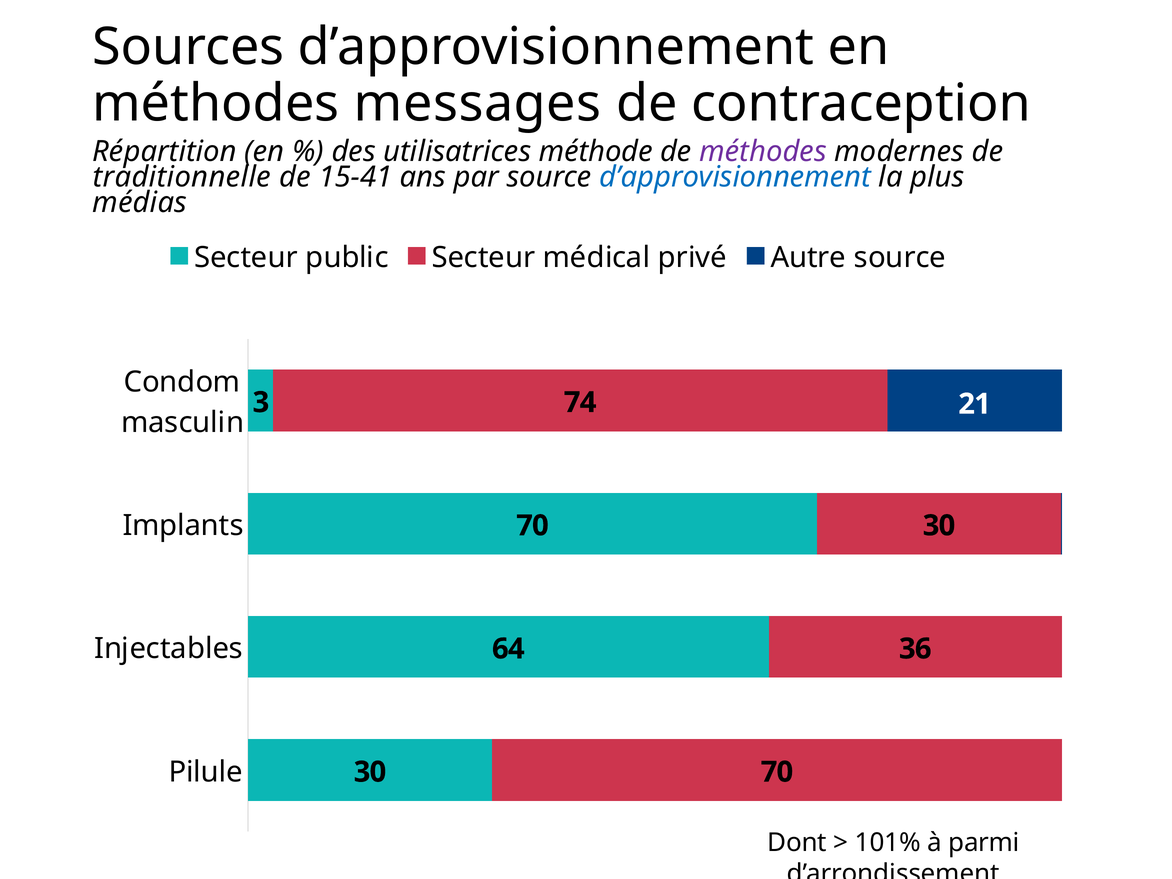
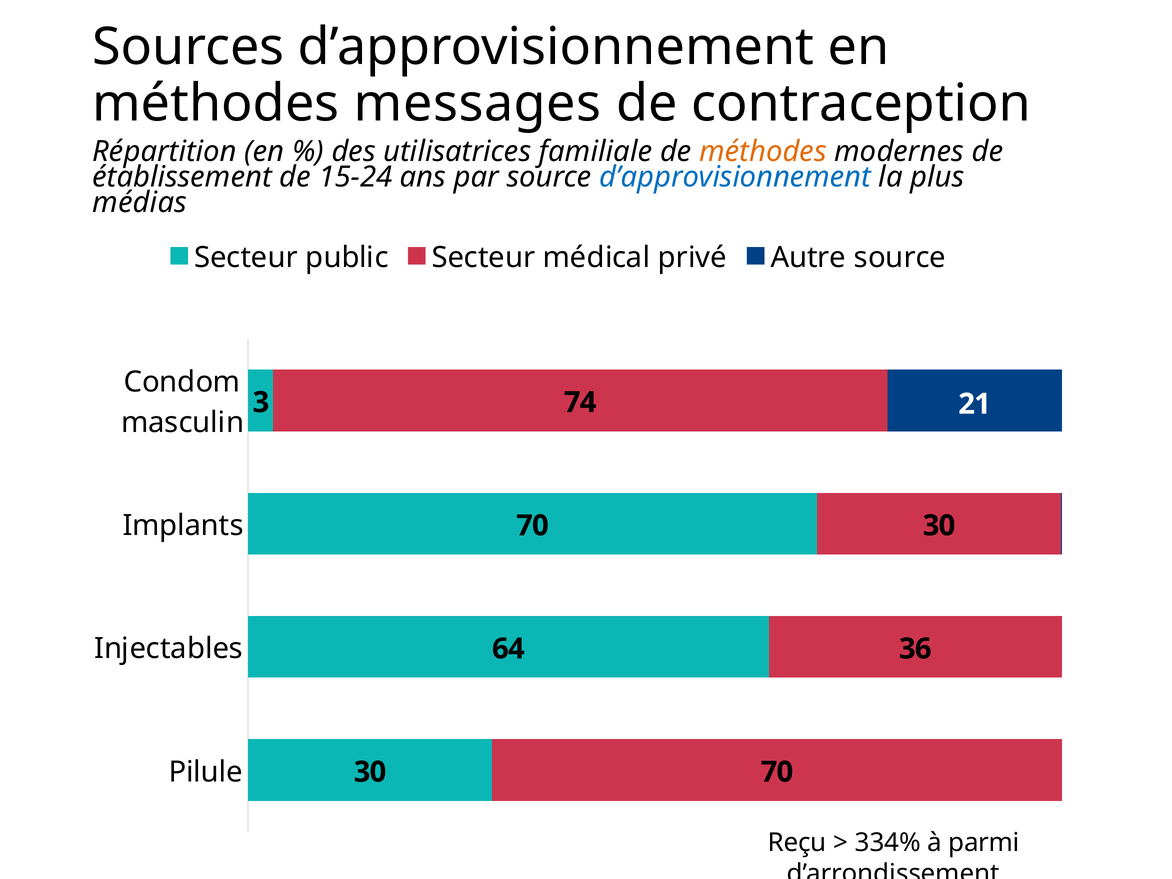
méthode: méthode -> familiale (596, 152)
méthodes colour: purple -> orange (763, 152)
traditionnelle: traditionnelle -> établissement (182, 177)
15-41: 15-41 -> 15-24 (355, 177)
Dont: Dont -> Reçu (797, 843)
101%: 101% -> 334% (888, 843)
